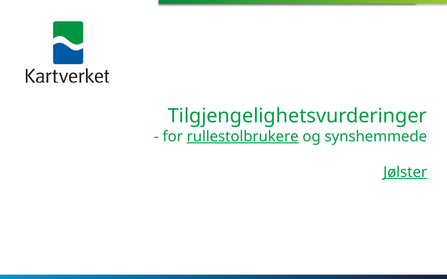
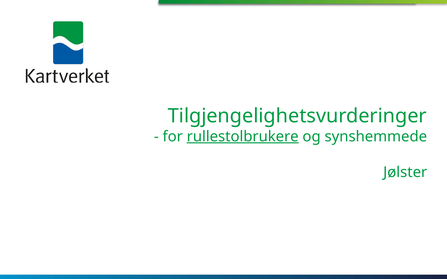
Jølster underline: present -> none (405, 172)
